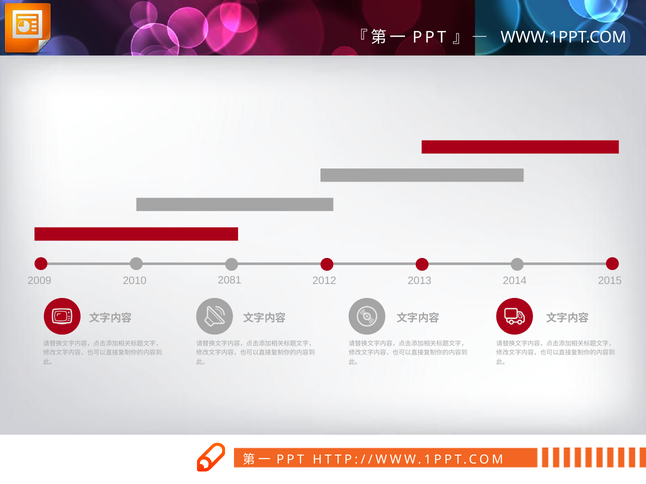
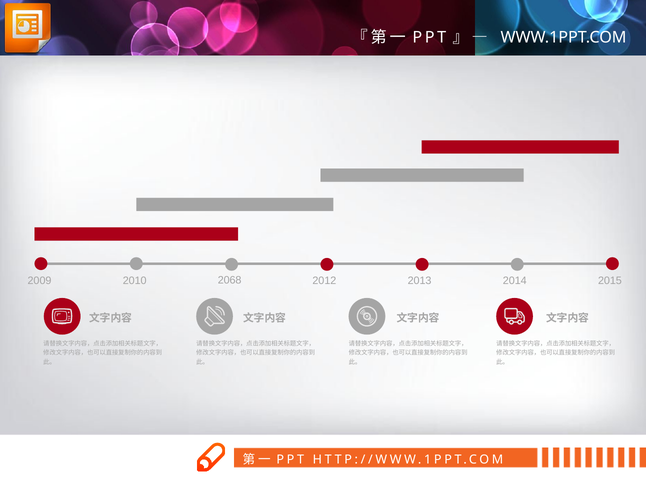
2081: 2081 -> 2068 (230, 281)
